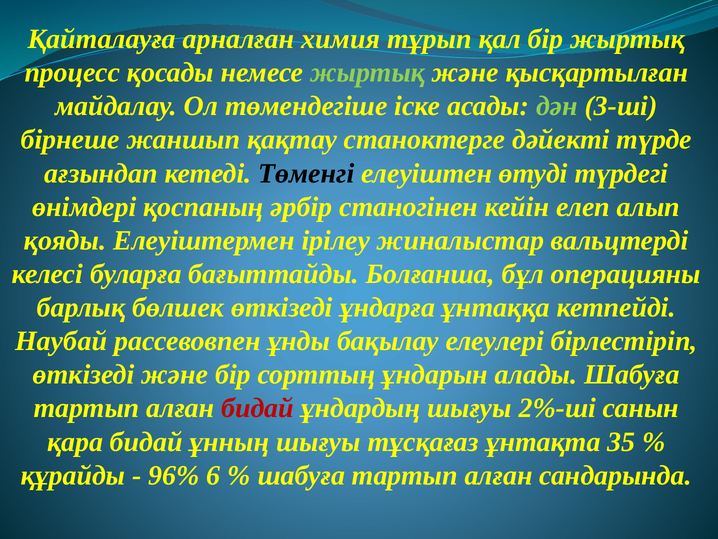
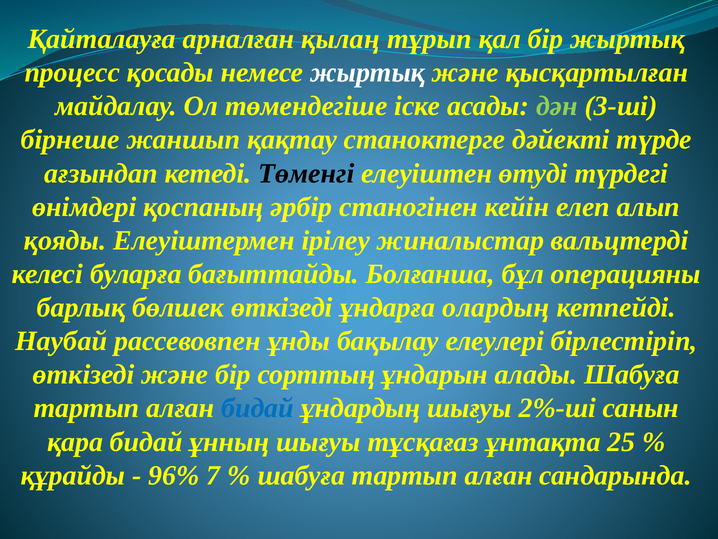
химия: химия -> қылаң (341, 39)
жыртық colour: light green -> white (368, 73)
ұнтаққа: ұнтаққа -> олардың (496, 307)
бидай colour: red -> blue (258, 408)
35: 35 -> 25 (621, 441)
6: 6 -> 7 (213, 475)
